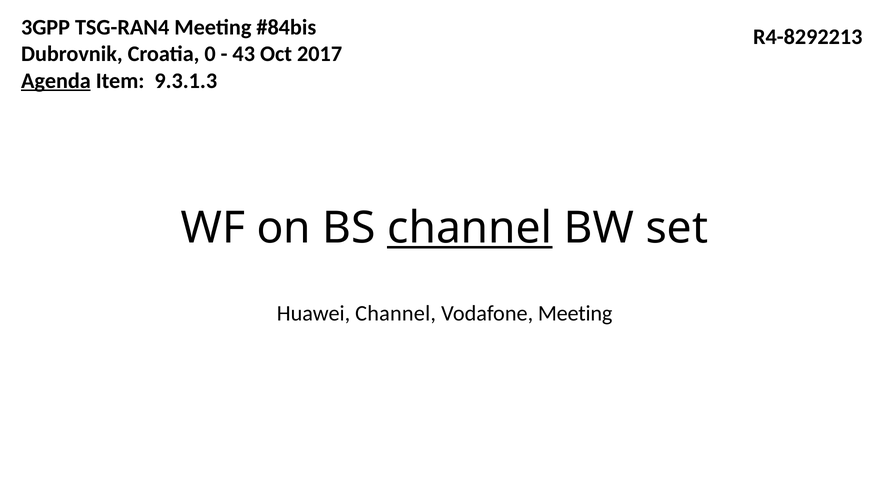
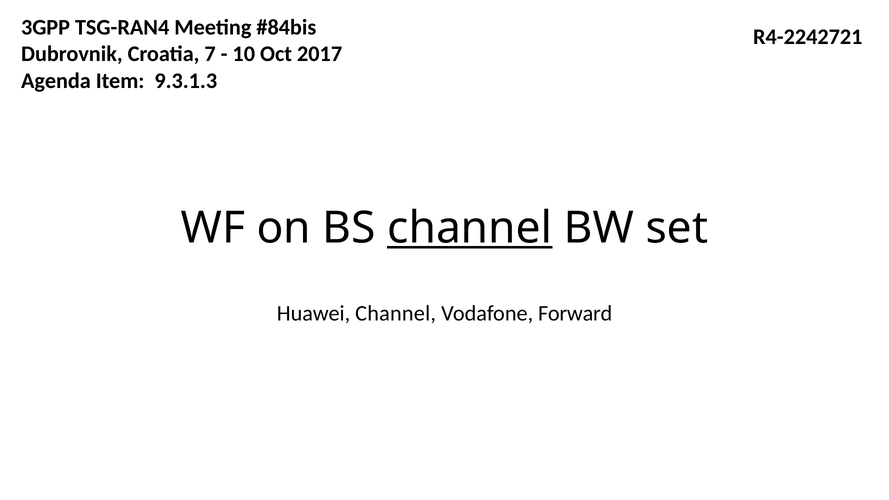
R4-8292213: R4-8292213 -> R4-2242721 (808, 37)
0: 0 -> 7 (210, 54)
43: 43 -> 10 (244, 54)
Agenda underline: present -> none (56, 81)
Vodafone Meeting: Meeting -> Forward (575, 313)
